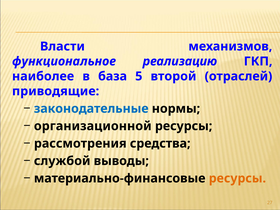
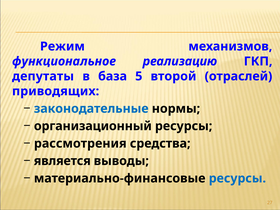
Власти: Власти -> Режим (62, 46)
наиболее: наиболее -> депутаты (43, 76)
приводящие: приводящие -> приводящих (56, 91)
организационной: организационной -> организационный (93, 126)
службой: службой -> является (62, 161)
ресурсы colour: orange -> blue (237, 178)
